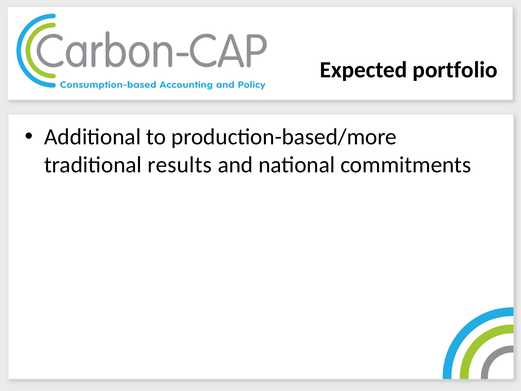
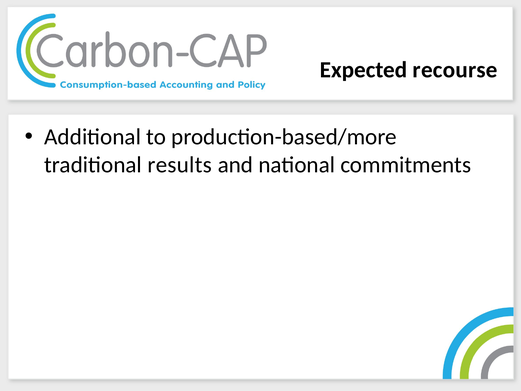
portfolio: portfolio -> recourse (455, 70)
